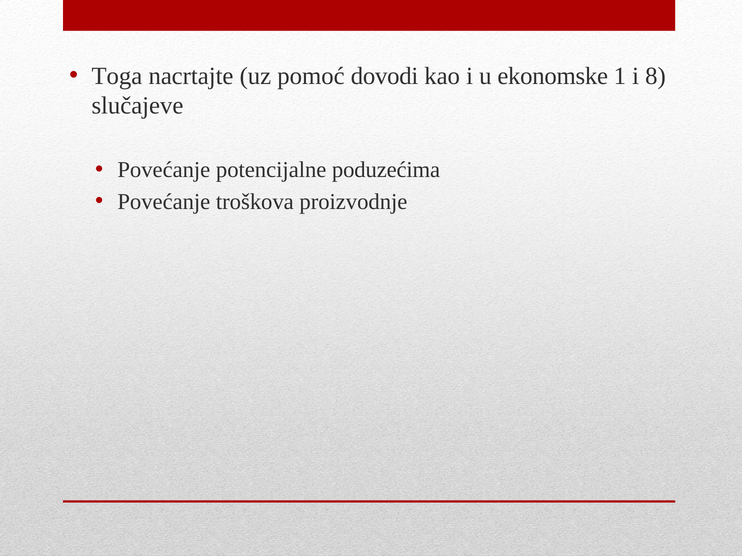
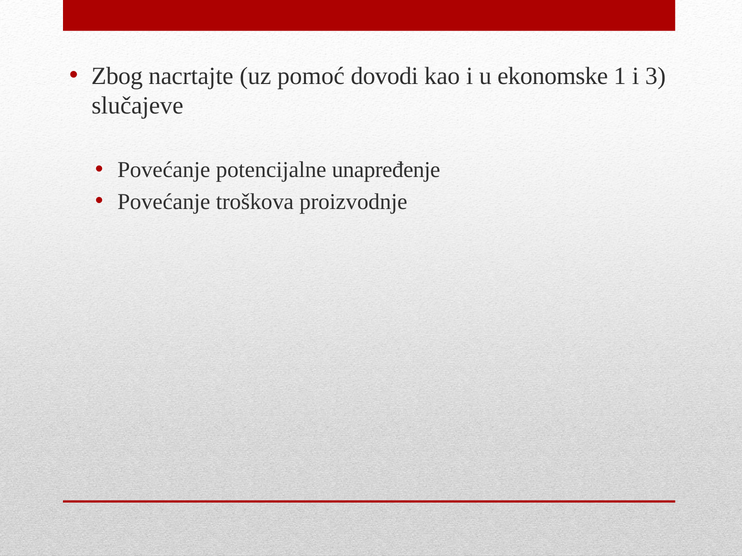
Toga: Toga -> Zbog (117, 76)
8: 8 -> 3 (656, 76)
poduzećima: poduzećima -> unapređenje (386, 170)
